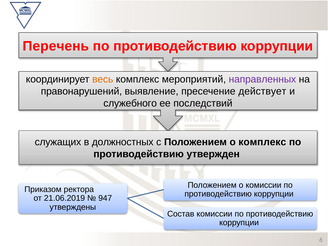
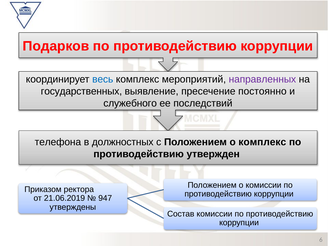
Перечень: Перечень -> Подарков (56, 46)
весь colour: orange -> blue (103, 79)
правонарушений: правонарушений -> государственных (81, 91)
действует: действует -> постоянно (262, 91)
служащих: служащих -> телефона (58, 142)
